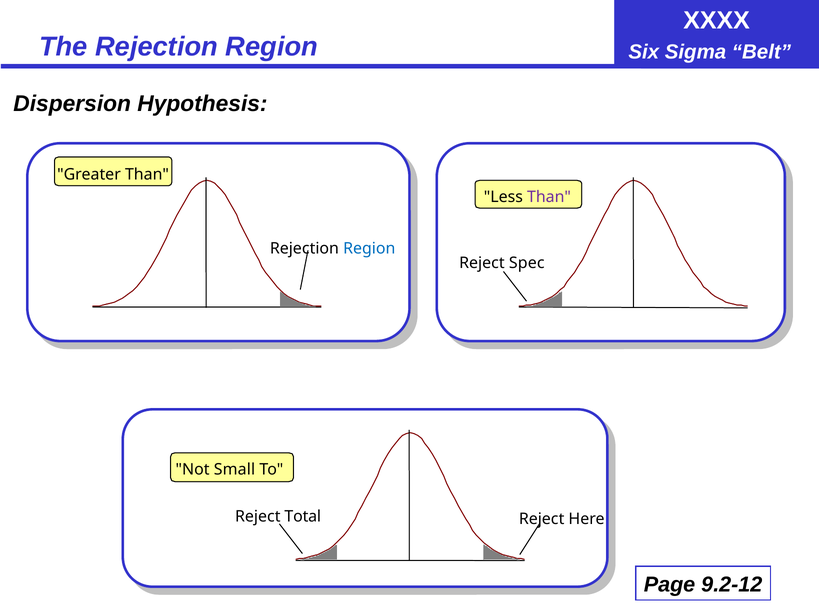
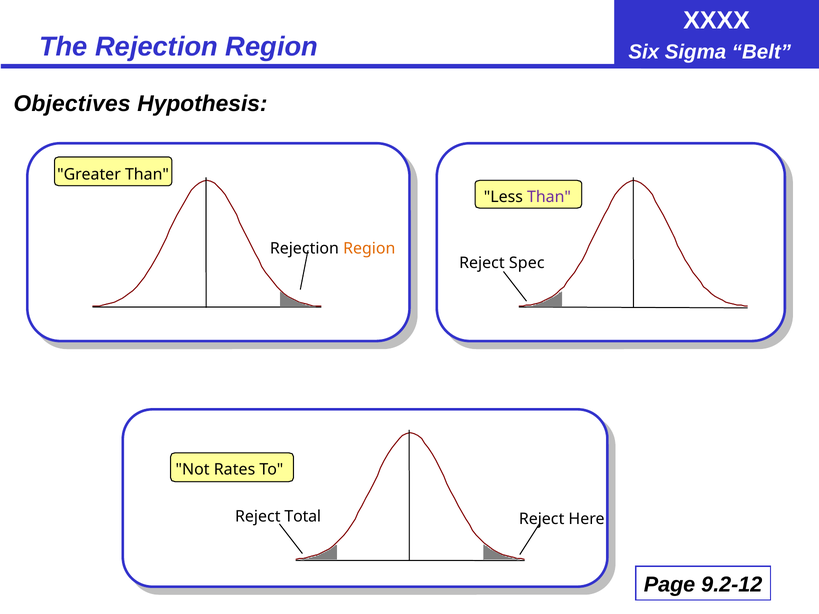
Dispersion: Dispersion -> Objectives (72, 104)
Region colour: blue -> orange (369, 249)
Small: Small -> Rates (235, 470)
